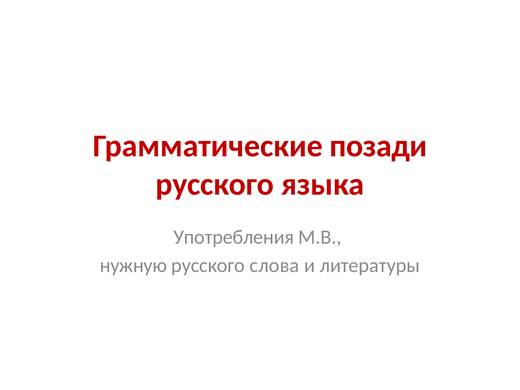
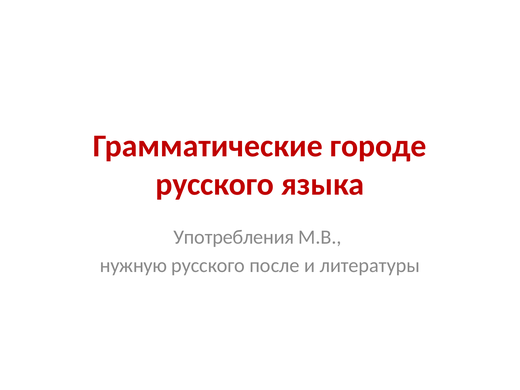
позади: позади -> городе (378, 146)
слова: слова -> после (275, 265)
